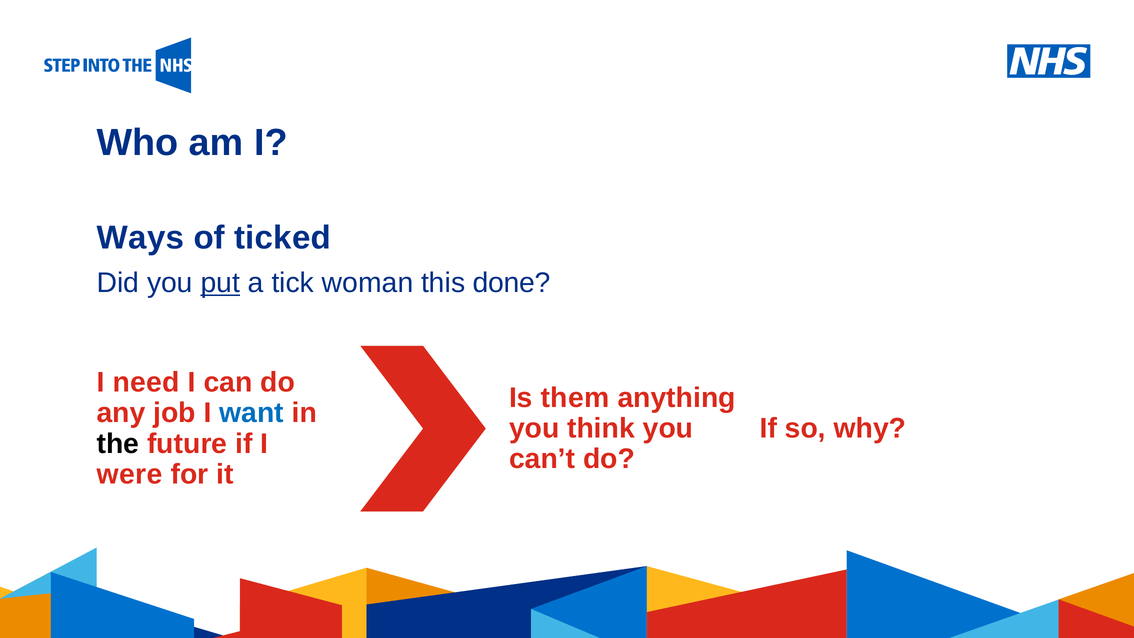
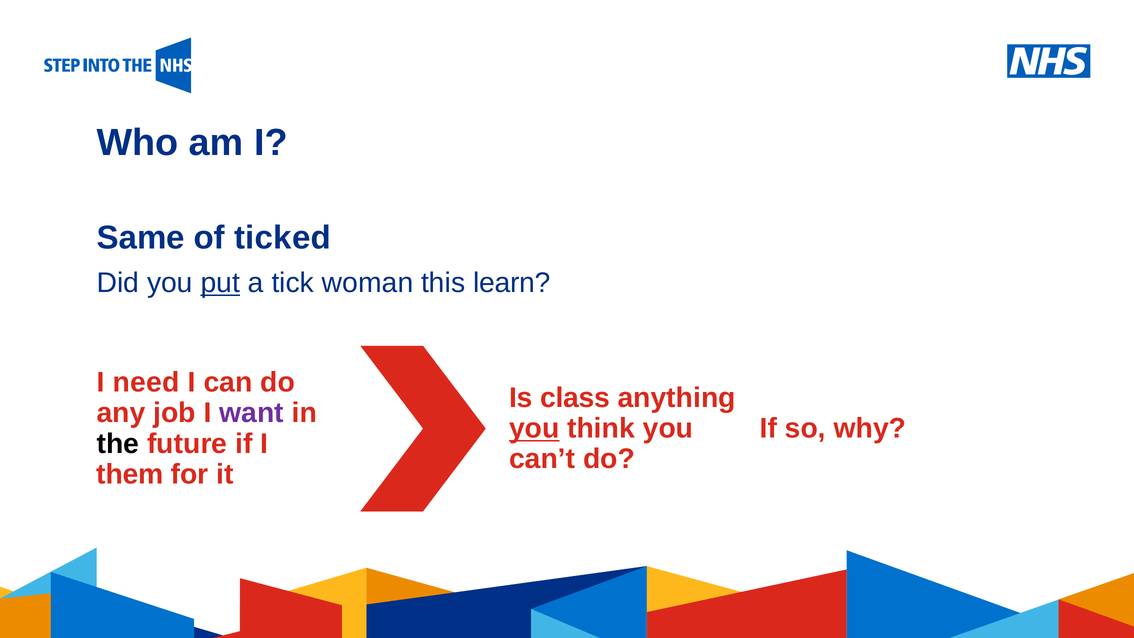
Ways: Ways -> Same (141, 238)
done: done -> learn (512, 283)
them: them -> class (575, 398)
want colour: blue -> purple (252, 413)
you underline: none -> present (534, 428)
were: were -> them (130, 474)
